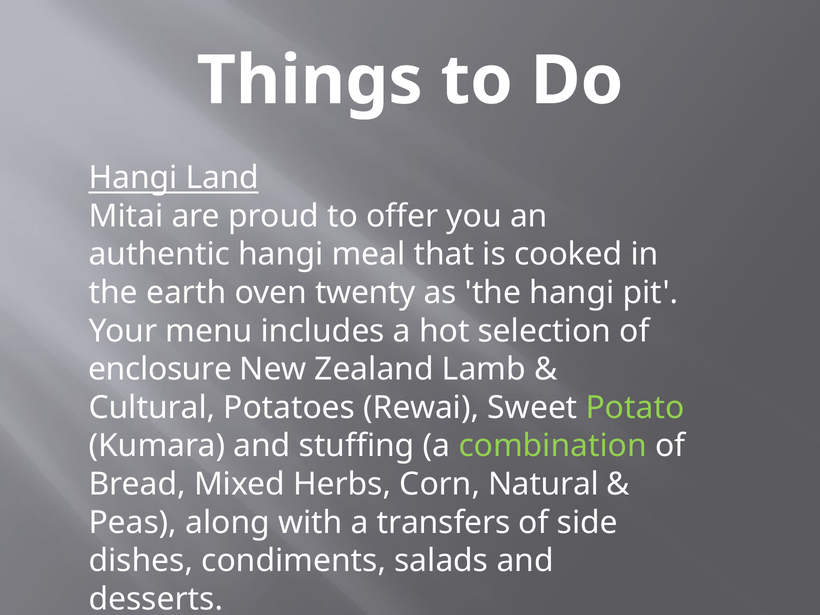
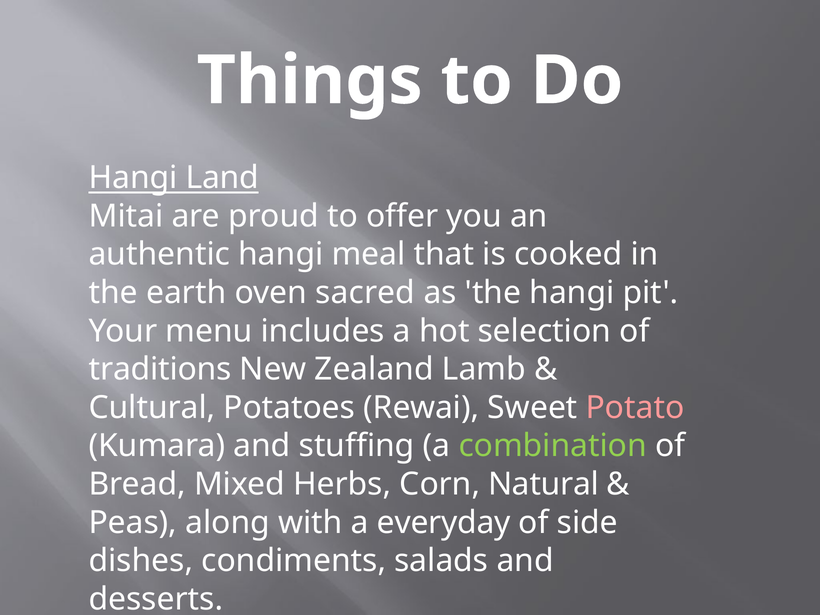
twenty: twenty -> sacred (365, 293)
enclosure: enclosure -> traditions (160, 369)
Potato colour: light green -> pink (635, 408)
transfers: transfers -> everyday (444, 522)
